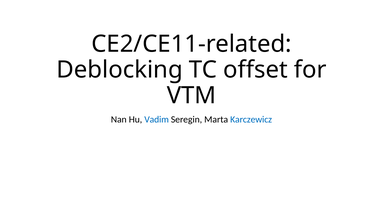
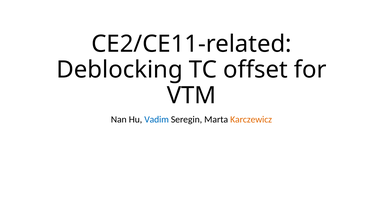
Karczewicz colour: blue -> orange (251, 120)
